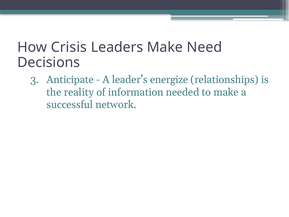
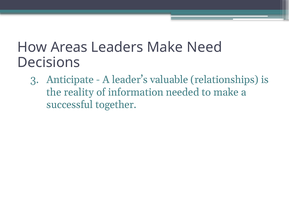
Crisis: Crisis -> Areas (69, 47)
energize: energize -> valuable (169, 80)
network: network -> together (116, 105)
